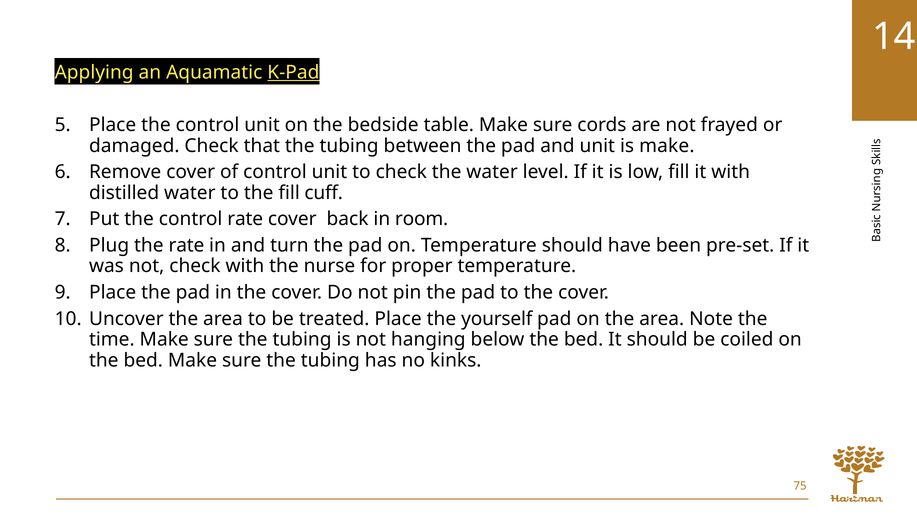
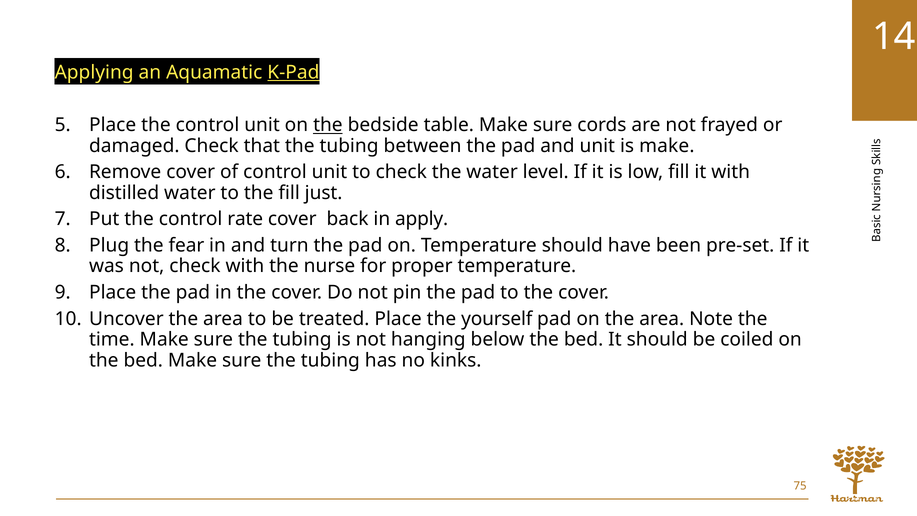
the underline: none -> present (328, 125)
cuff: cuff -> just (324, 193)
room: room -> apply (422, 219)
the rate: rate -> fear (186, 245)
